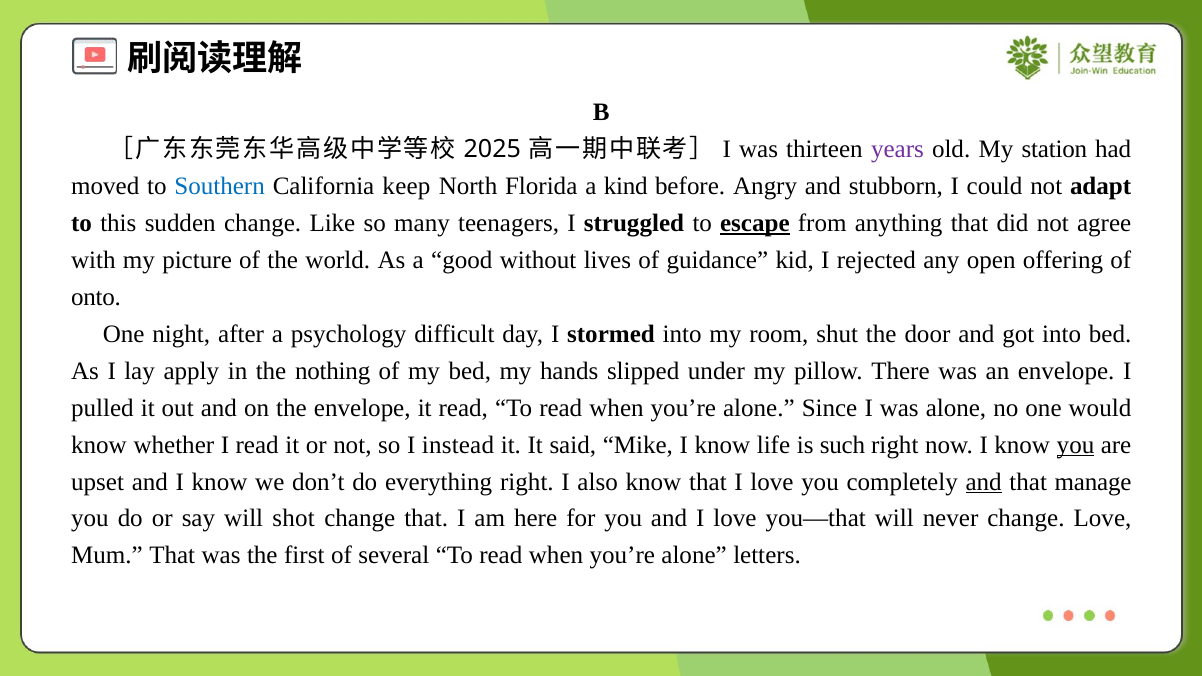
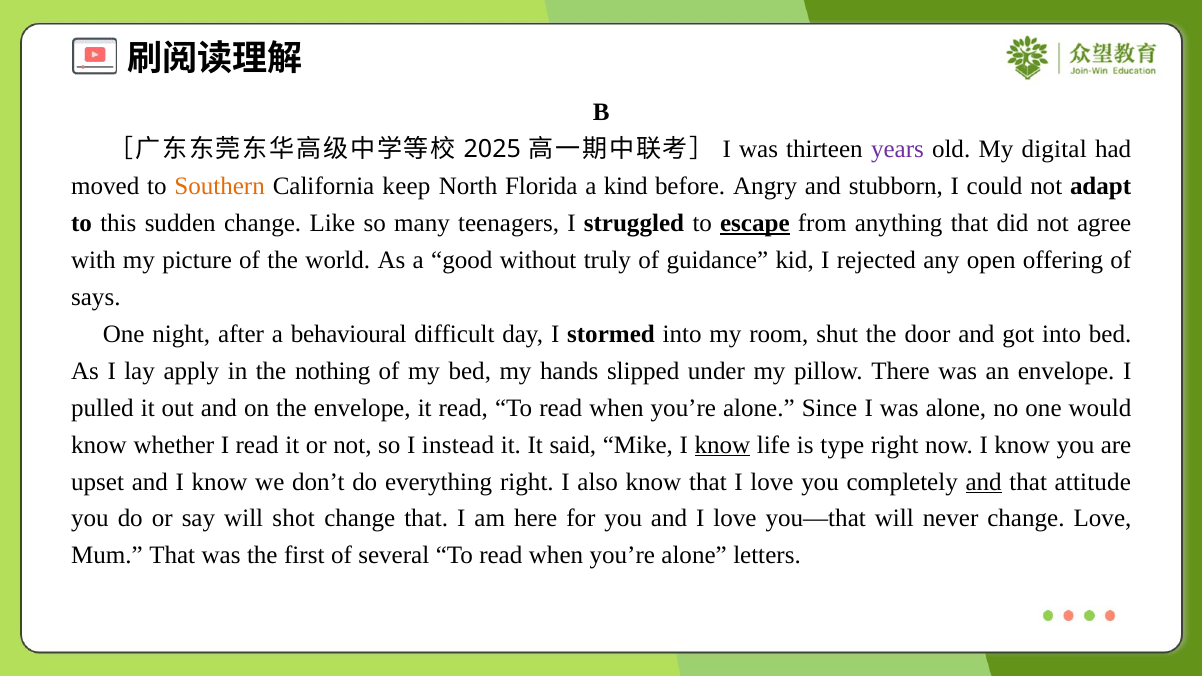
station: station -> digital (1054, 149)
Southern colour: blue -> orange (220, 186)
lives: lives -> truly (607, 260)
onto: onto -> says (96, 297)
psychology: psychology -> behavioural (349, 334)
know underline: none -> present (722, 445)
such: such -> type (842, 445)
you underline: present -> none (1076, 445)
manage: manage -> attitude (1093, 482)
